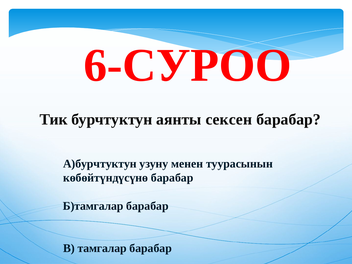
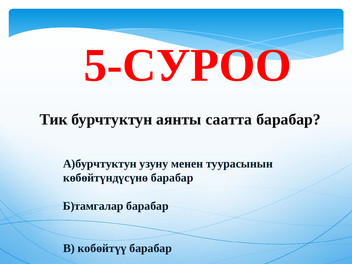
6-СУРОО: 6-СУРОО -> 5-СУРОО (188, 65)
сексен: сексен -> саатта (229, 120)
тамгалар: тамгалар -> кобөйтүү (102, 248)
